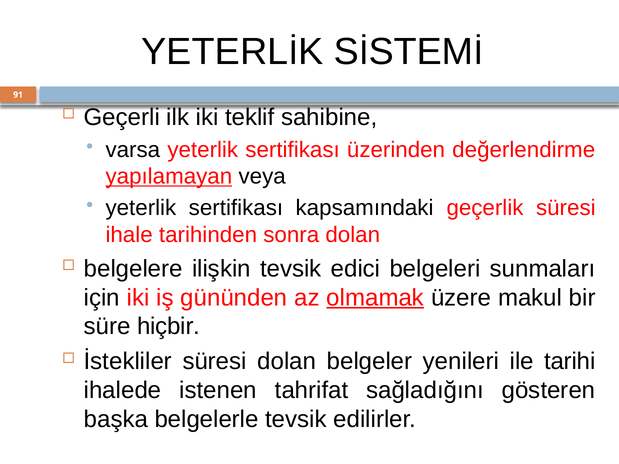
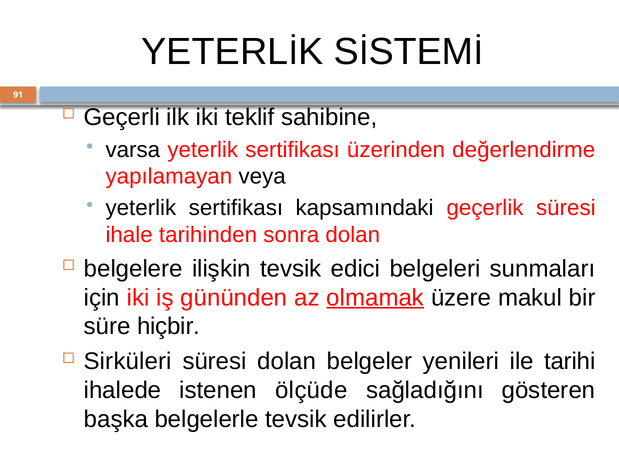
yapılamayan underline: present -> none (169, 177)
İstekliler: İstekliler -> Sirküleri (128, 362)
tahrifat: tahrifat -> ölçüde (311, 390)
